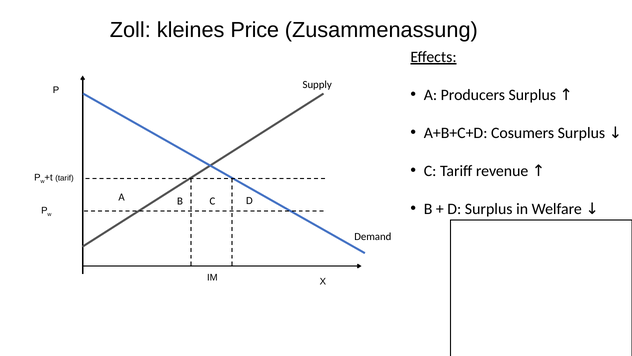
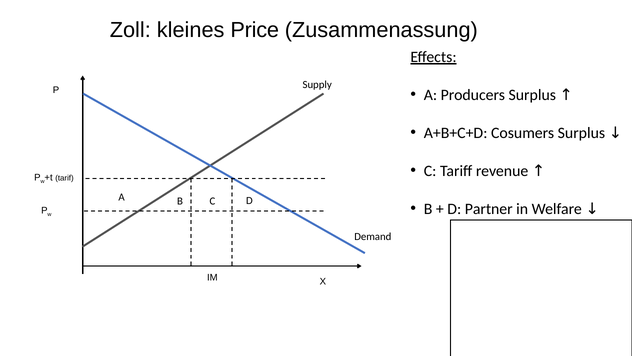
D Surplus: Surplus -> Partner (489, 209)
